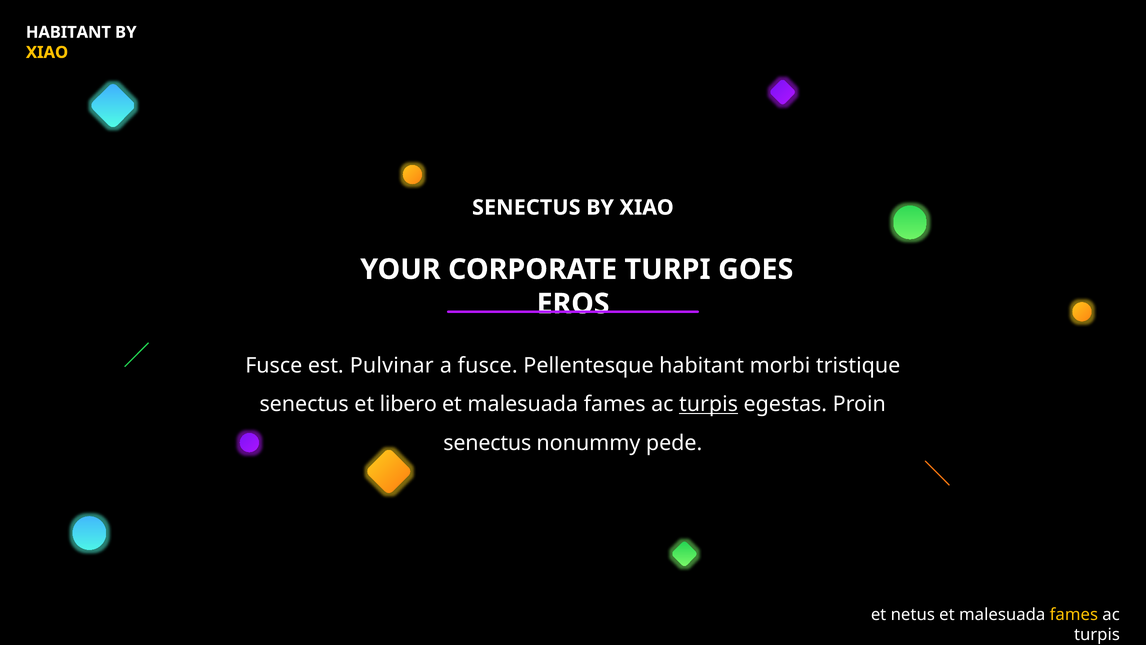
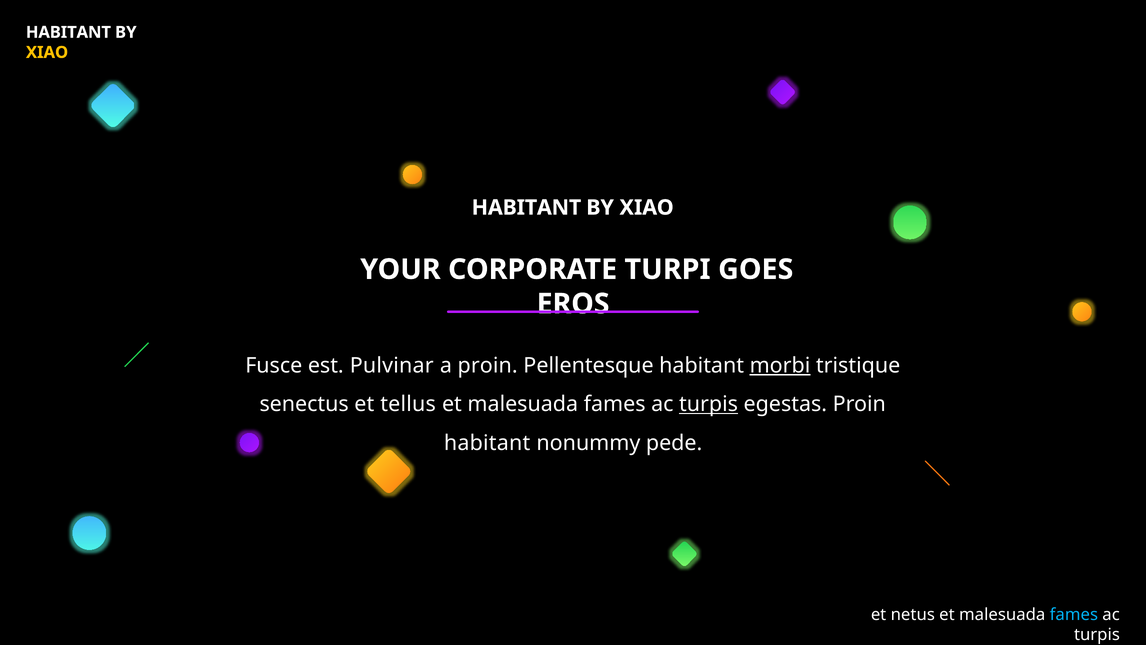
SENECTUS: SENECTUS -> HABITANT (526, 207)
a fusce: fusce -> proin (488, 365)
morbi underline: none -> present (780, 365)
libero: libero -> tellus (408, 404)
senectus: senectus -> habitant (487, 443)
fames colour: yellow -> light blue (1074, 614)
